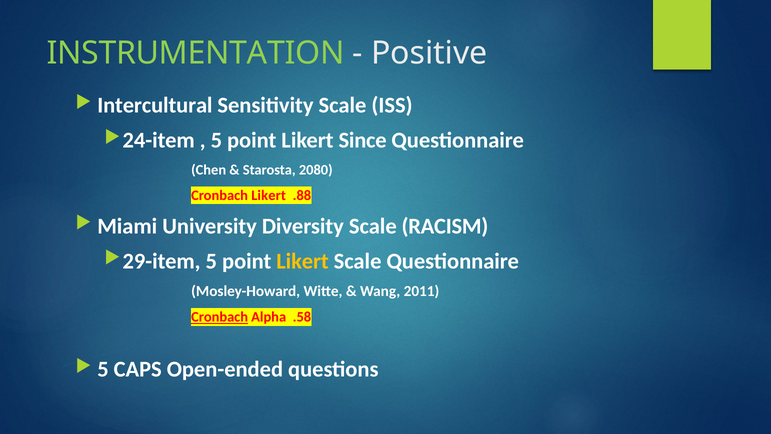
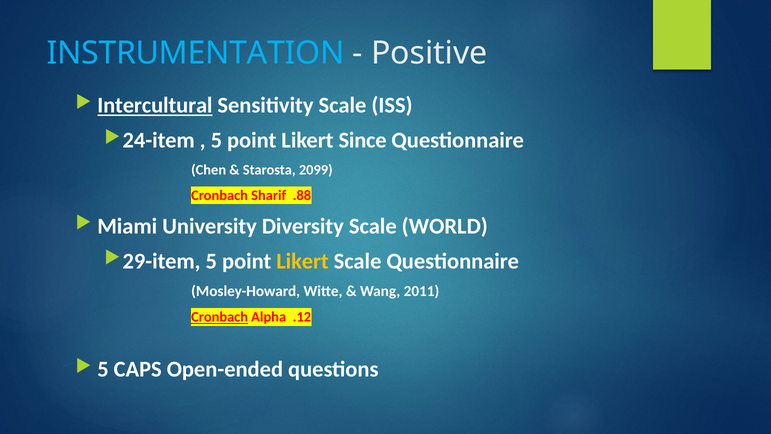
INSTRUMENTATION colour: light green -> light blue (196, 53)
Intercultural underline: none -> present (155, 105)
2080: 2080 -> 2099 (316, 170)
Cronbach Likert: Likert -> Sharif (269, 195)
RACISM: RACISM -> WORLD (445, 226)
.58: .58 -> .12 (302, 317)
